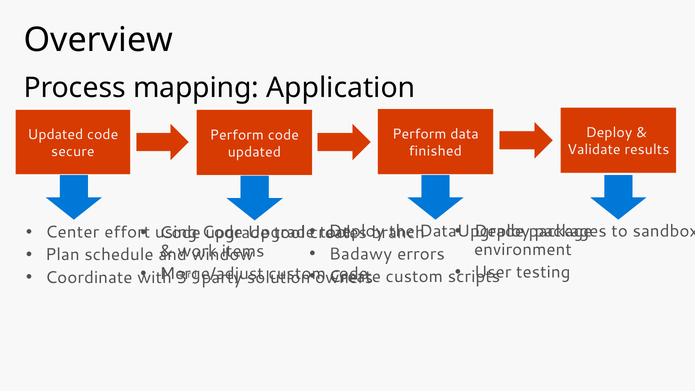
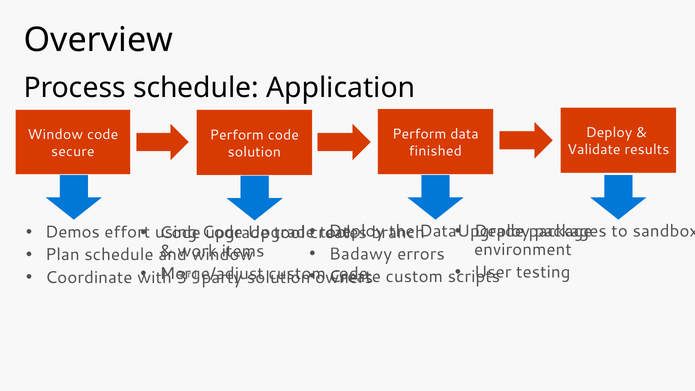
Process mapping: mapping -> schedule (196, 88)
Updated: Updated -> Window (55, 134)
updated: updated -> solution (254, 152)
Center: Center -> Demos (73, 232)
